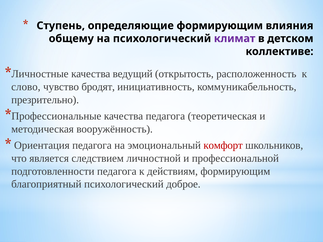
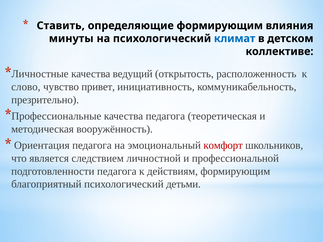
Ступень: Ступень -> Ставить (61, 26)
общему: общему -> минуты (71, 39)
климат colour: purple -> blue (235, 39)
бродят: бродят -> привет (98, 87)
доброе: доброе -> детьми (183, 184)
